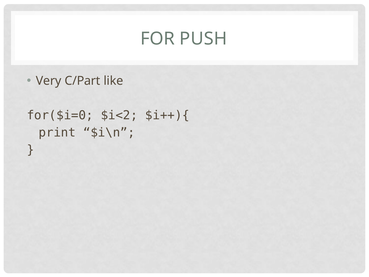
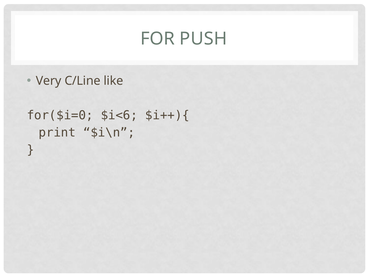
C/Part: C/Part -> C/Line (83, 81)
$i<2: $i<2 -> $i<6 (119, 115)
